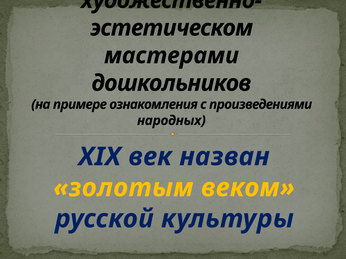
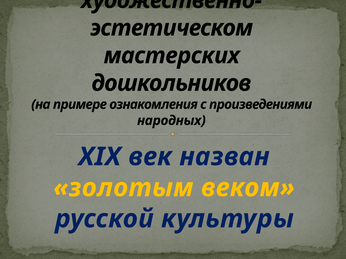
мастерами: мастерами -> мастерских (172, 56)
